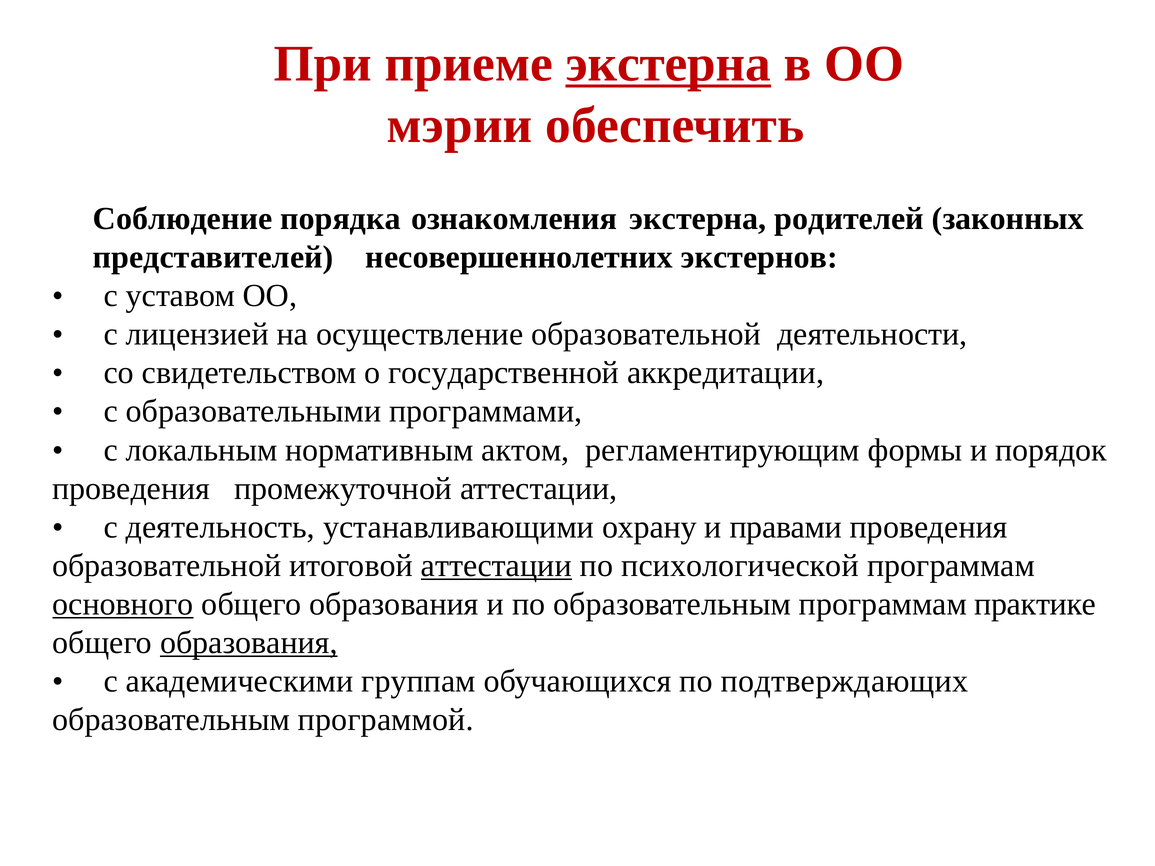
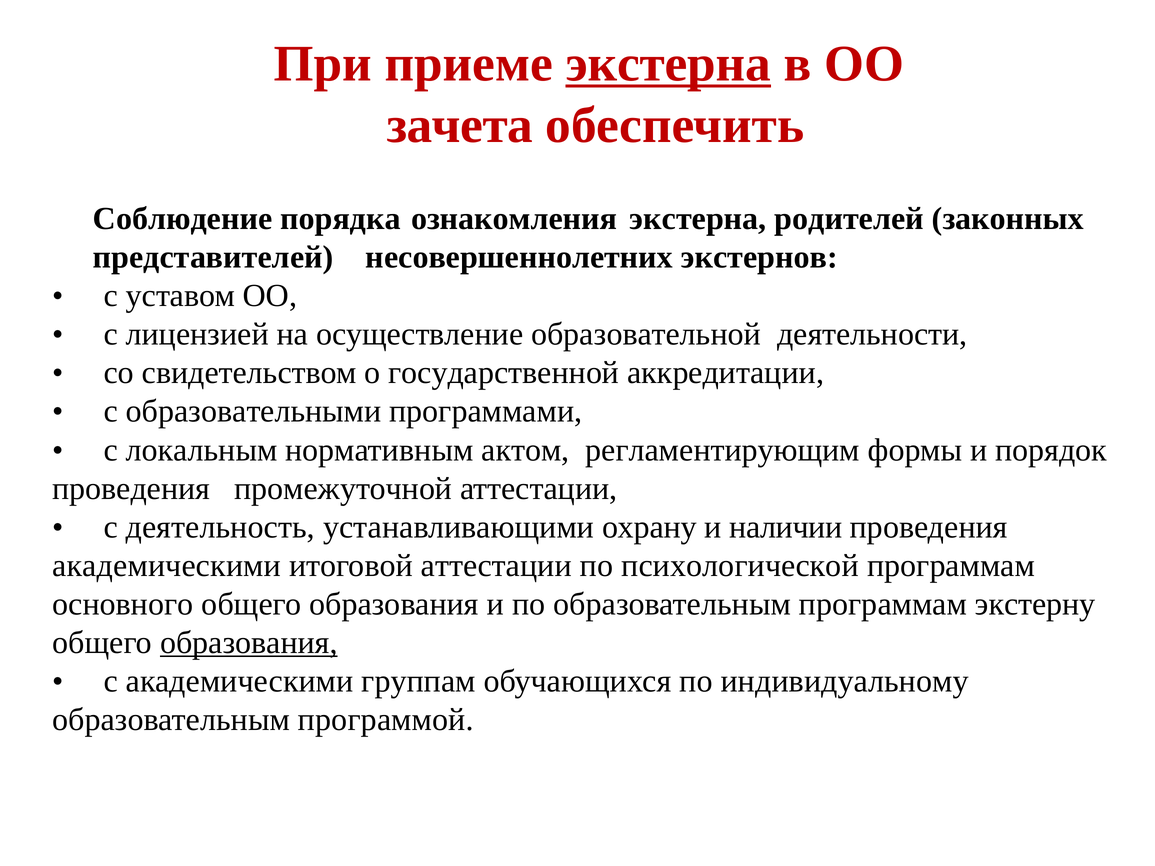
мэрии: мэрии -> зачета (460, 125)
правами: правами -> наличии (786, 527)
образовательной: образовательной -> академическими (167, 566)
аттестации underline: present -> none (496, 566)
основного underline: present -> none (123, 604)
практике: практике -> экстерну (1035, 604)
подтверждающих: подтверждающих -> индивидуальному (845, 681)
